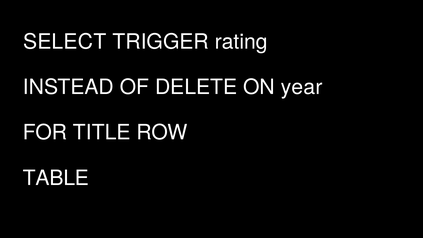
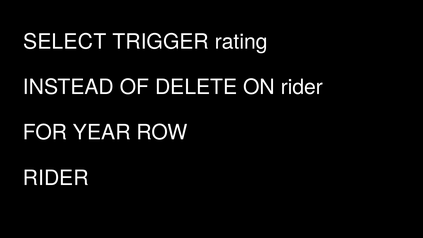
ON year: year -> rider (302, 87)
TITLE: TITLE -> YEAR (102, 133)
TABLE: TABLE -> RIDER (56, 178)
